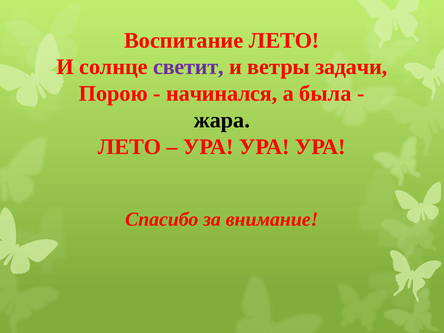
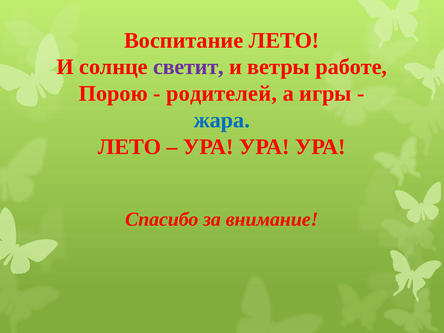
задачи: задачи -> работе (351, 67)
начинался: начинался -> родителей (222, 94)
была: была -> игры (325, 94)
жара colour: black -> blue (222, 120)
